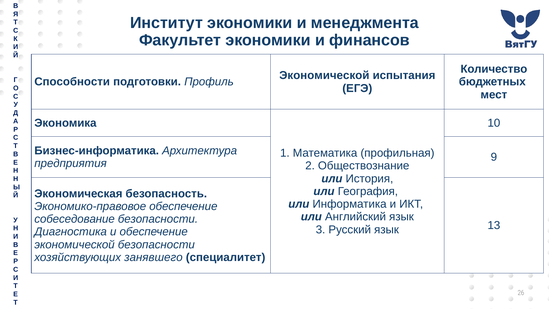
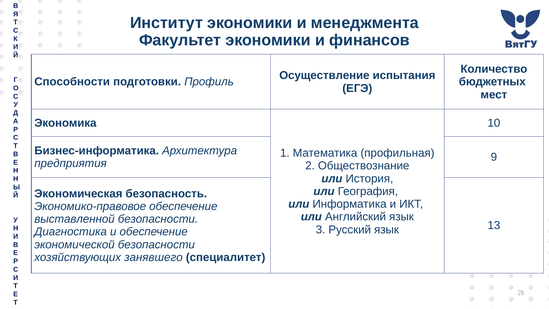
Экономической: Экономической -> Осуществление (324, 75)
собеседование: собеседование -> выставленной (75, 219)
